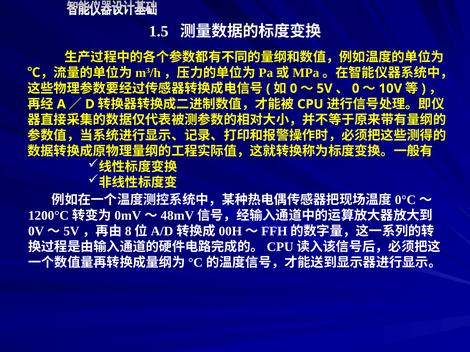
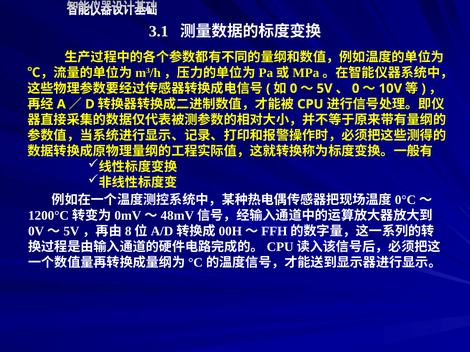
1.5: 1.5 -> 3.1 (159, 31)
